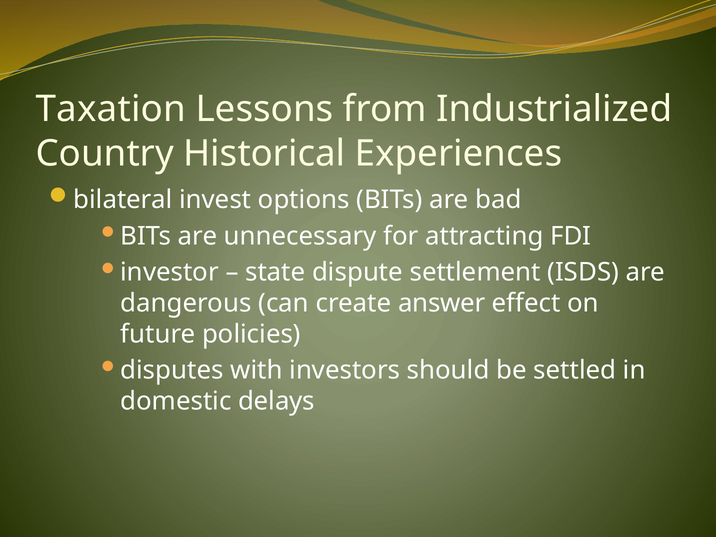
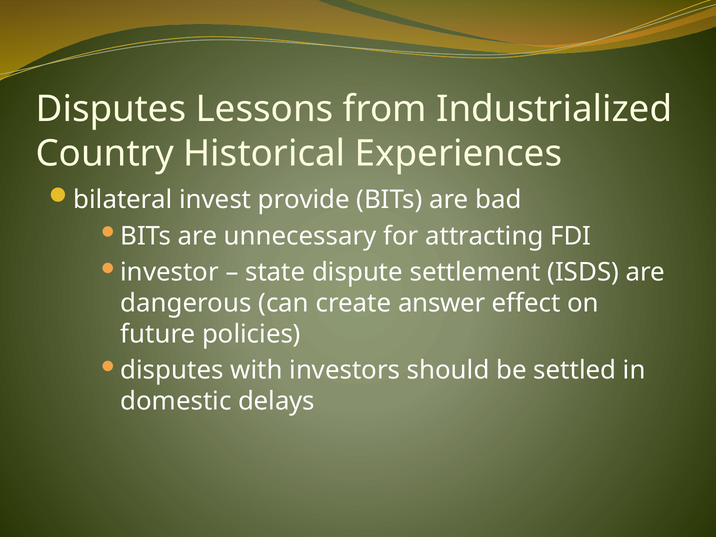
Taxation: Taxation -> Disputes (111, 109)
options: options -> provide (304, 200)
